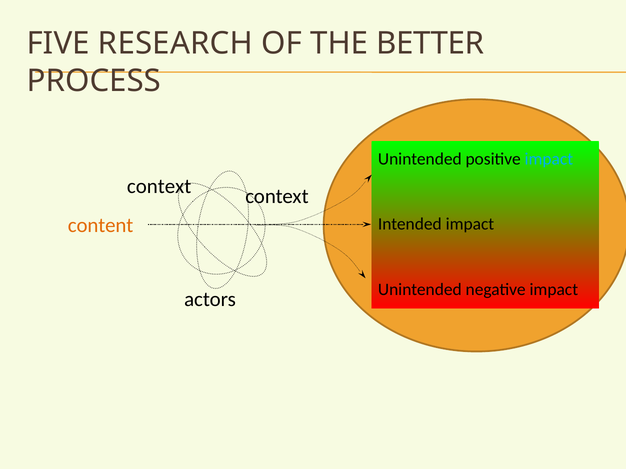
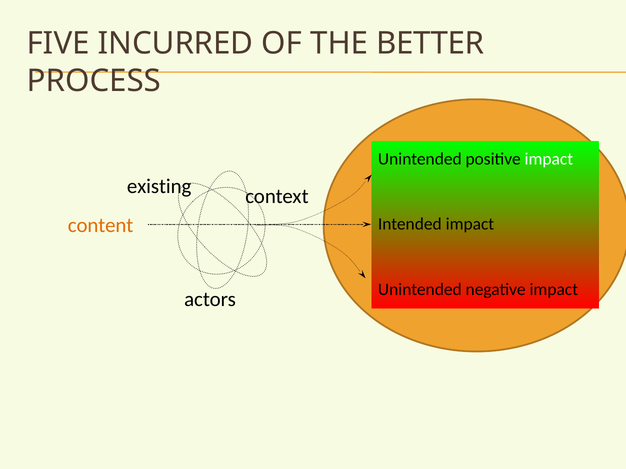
RESEARCH: RESEARCH -> INCURRED (176, 43)
impact colour: light blue -> white (549, 159)
context: context -> existing (159, 187)
